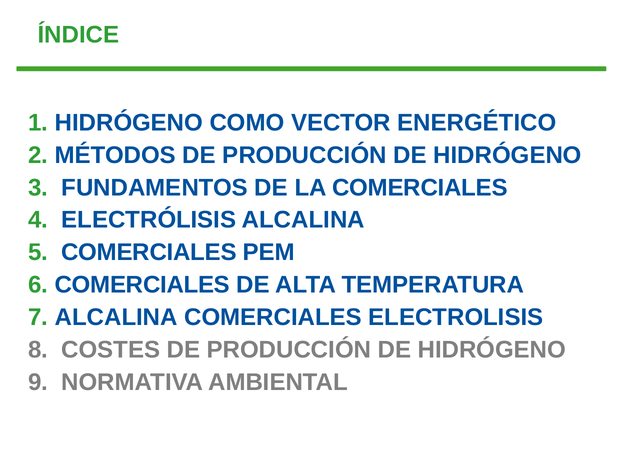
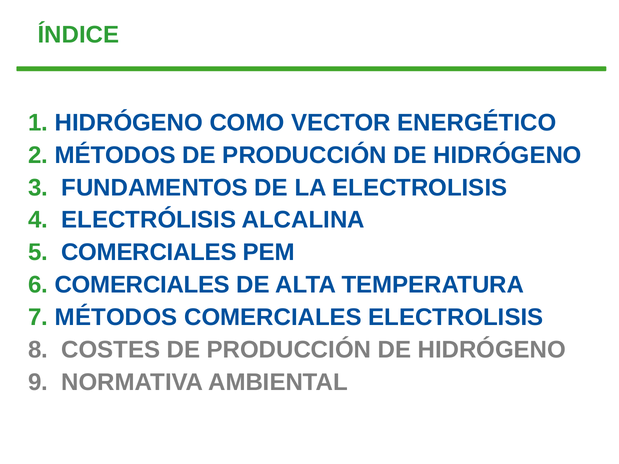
LA COMERCIALES: COMERCIALES -> ELECTROLISIS (420, 188)
7 ALCALINA: ALCALINA -> MÉTODOS (116, 318)
